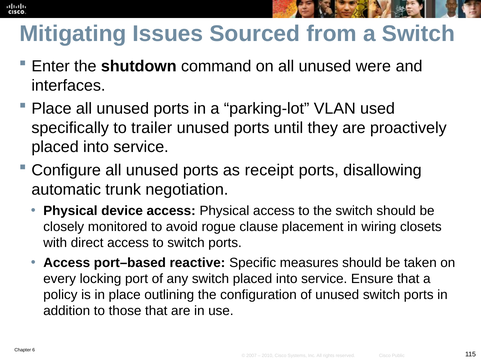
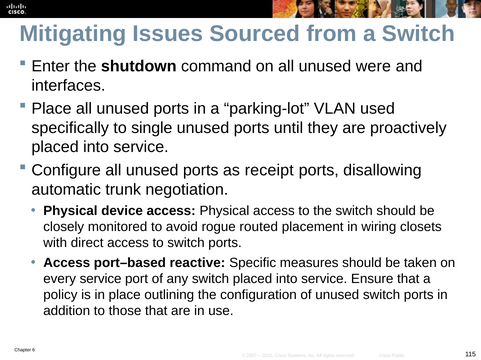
trailer: trailer -> single (152, 128)
clause: clause -> routed (259, 227)
every locking: locking -> service (101, 279)
